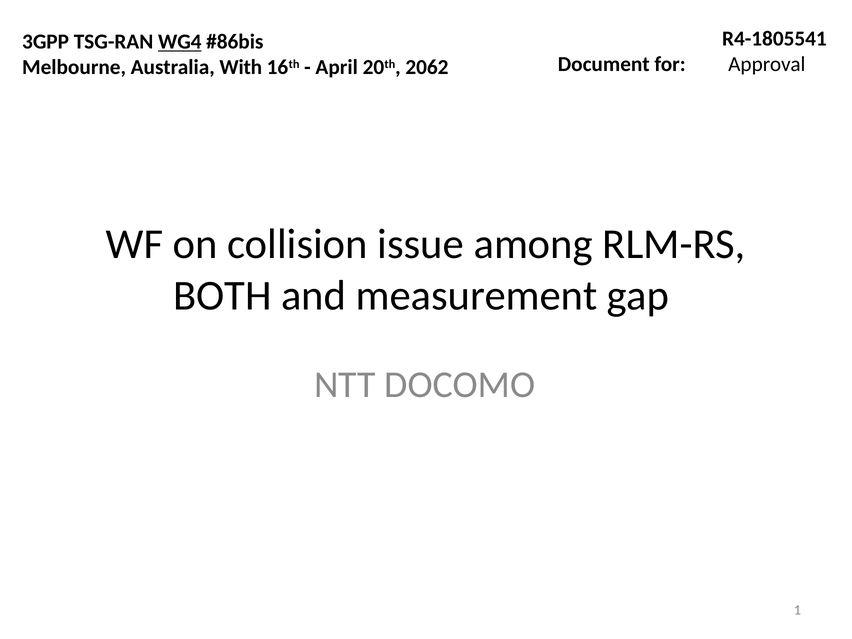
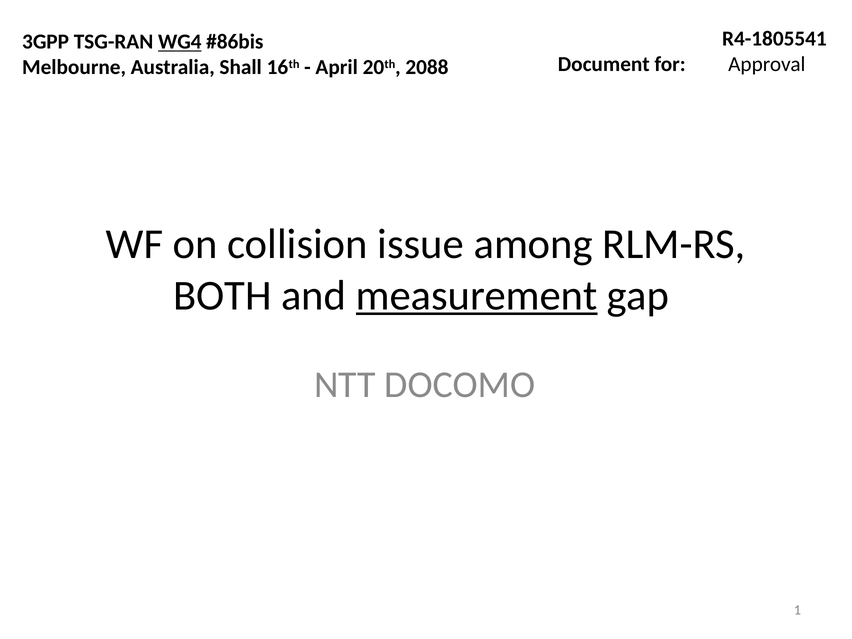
With: With -> Shall (241, 67)
2062: 2062 -> 2088 (427, 67)
measurement underline: none -> present (477, 296)
